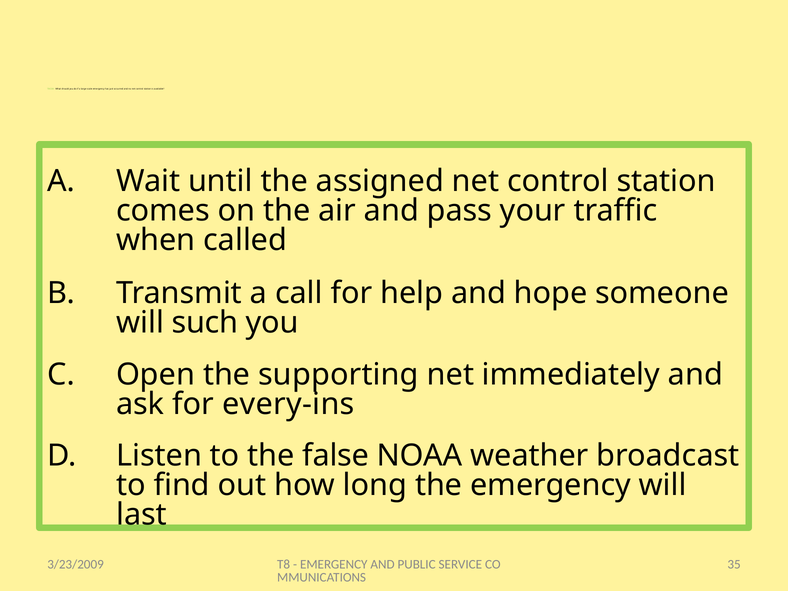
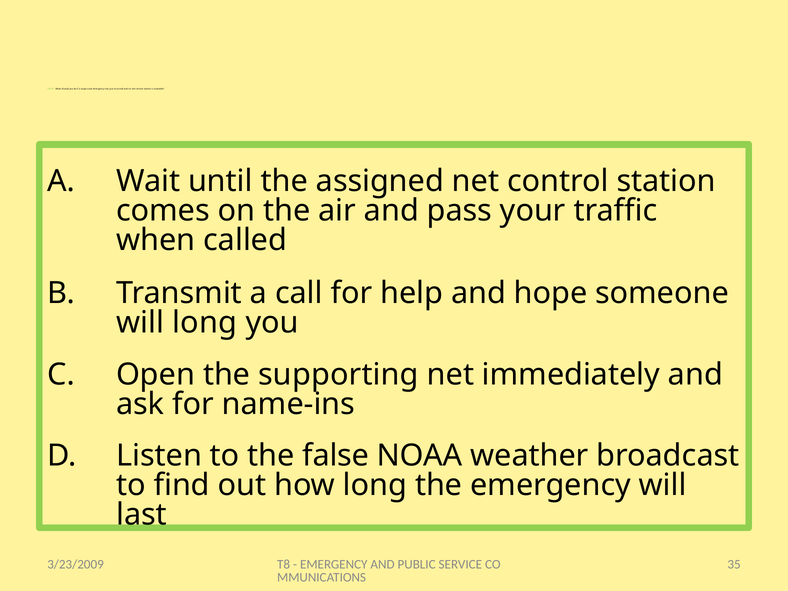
will such: such -> long (205, 323)
every-ins: every-ins -> name-ins (288, 404)
